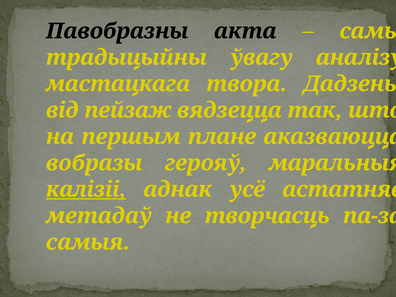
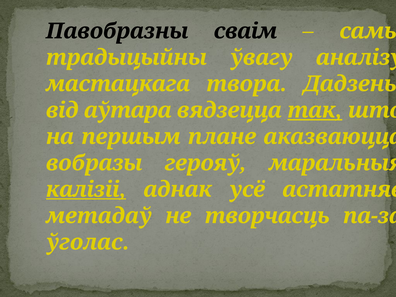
акта: акта -> сваім (245, 31)
пейзаж: пейзаж -> аўтара (128, 110)
так underline: none -> present (315, 110)
самыя: самыя -> ўголас (88, 242)
